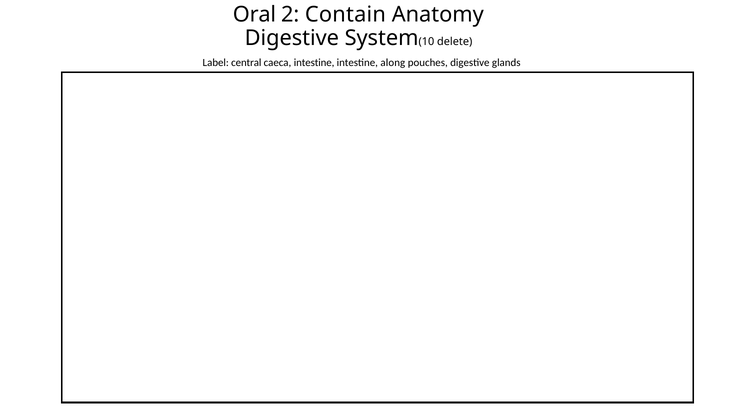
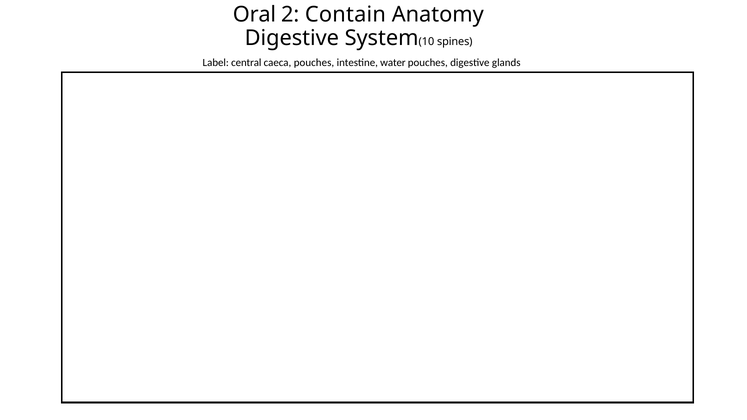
delete: delete -> spines (455, 42)
caeca intestine: intestine -> pouches (314, 63)
along: along -> water (393, 63)
